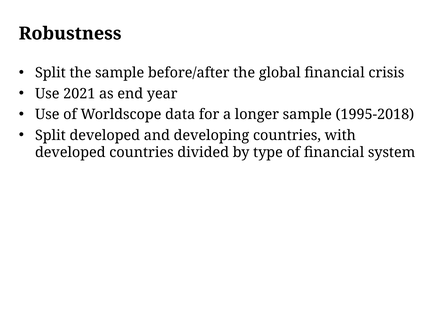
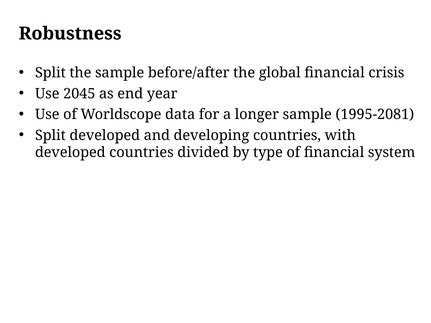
2021: 2021 -> 2045 (79, 94)
1995-2018: 1995-2018 -> 1995-2081 (375, 115)
